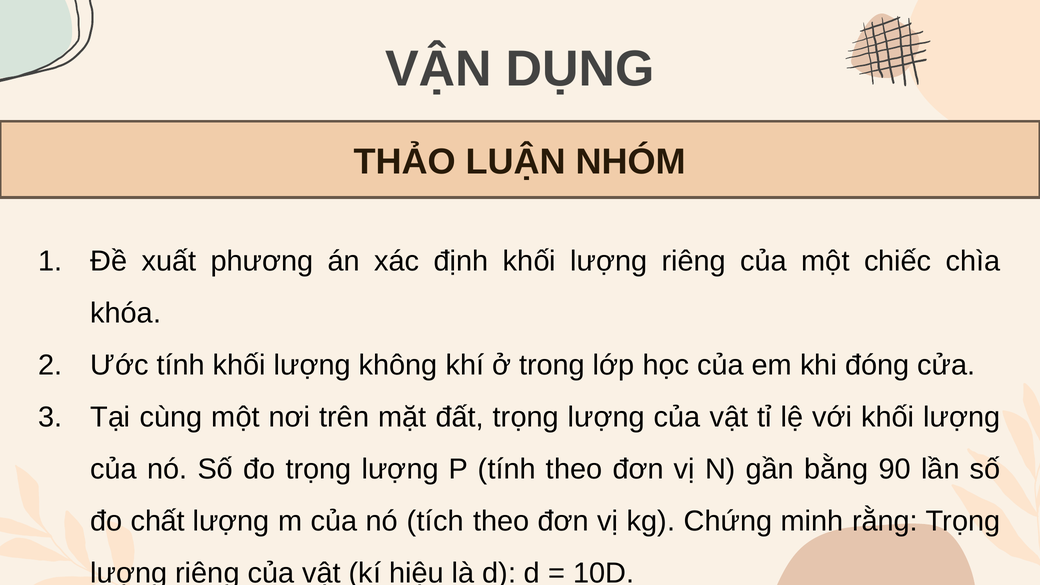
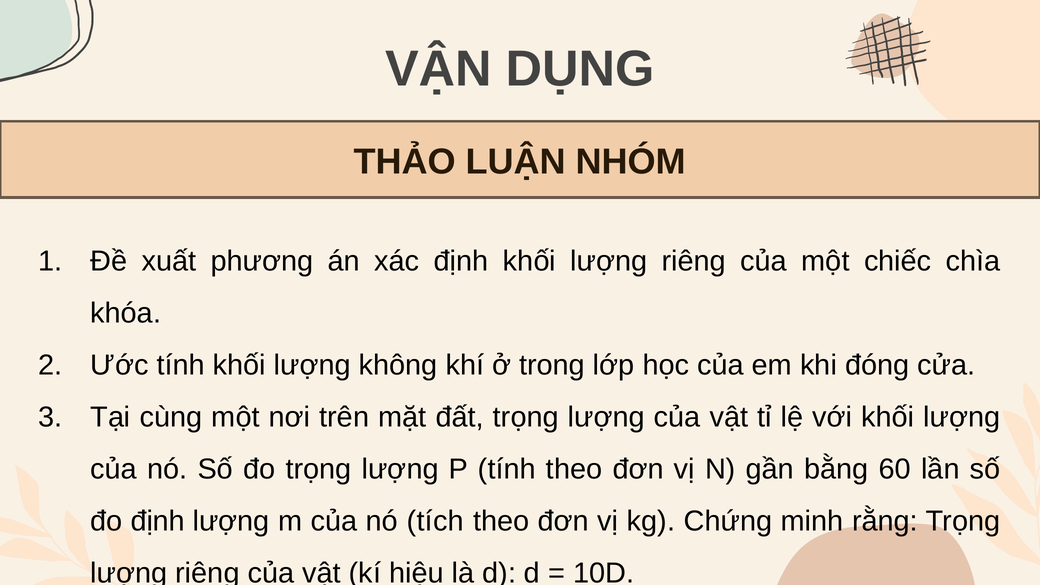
90: 90 -> 60 (895, 469)
đo chất: chất -> định (158, 521)
